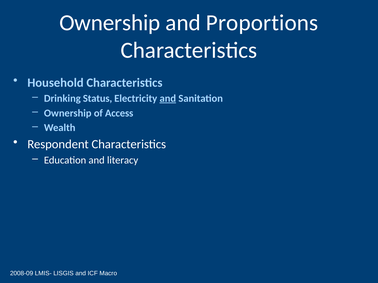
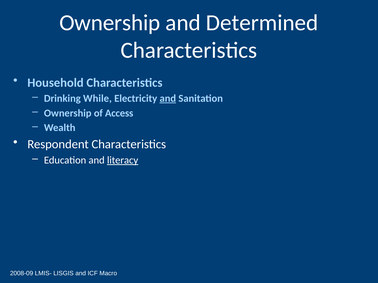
Proportions: Proportions -> Determined (262, 23)
Status: Status -> While (97, 99)
literacy underline: none -> present (123, 160)
